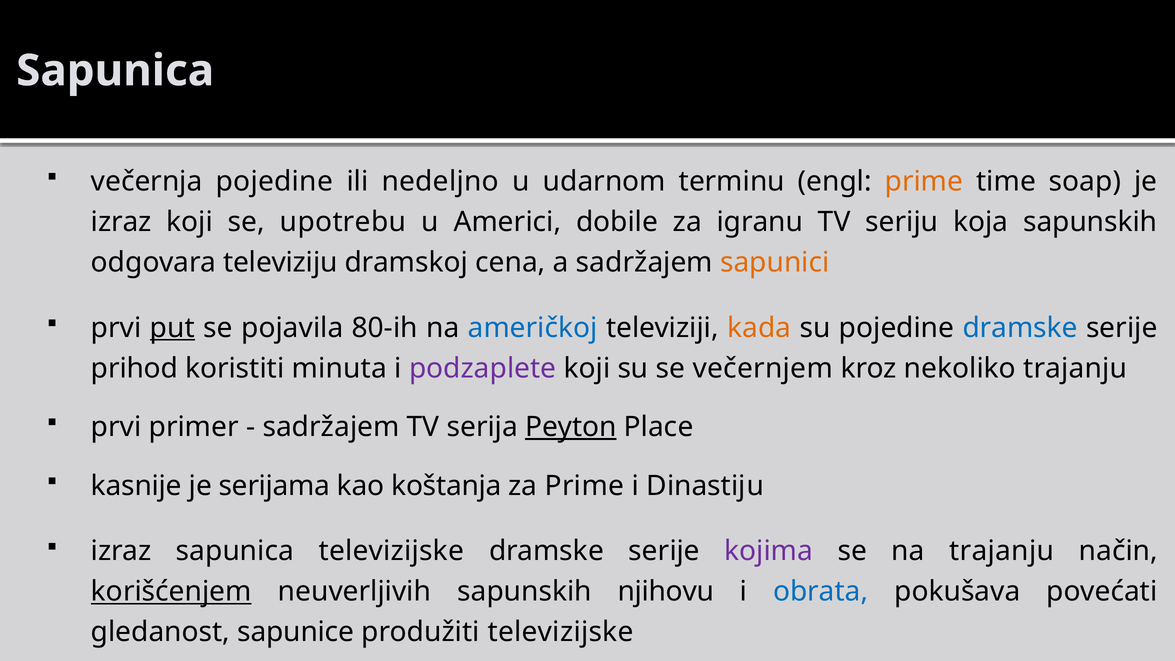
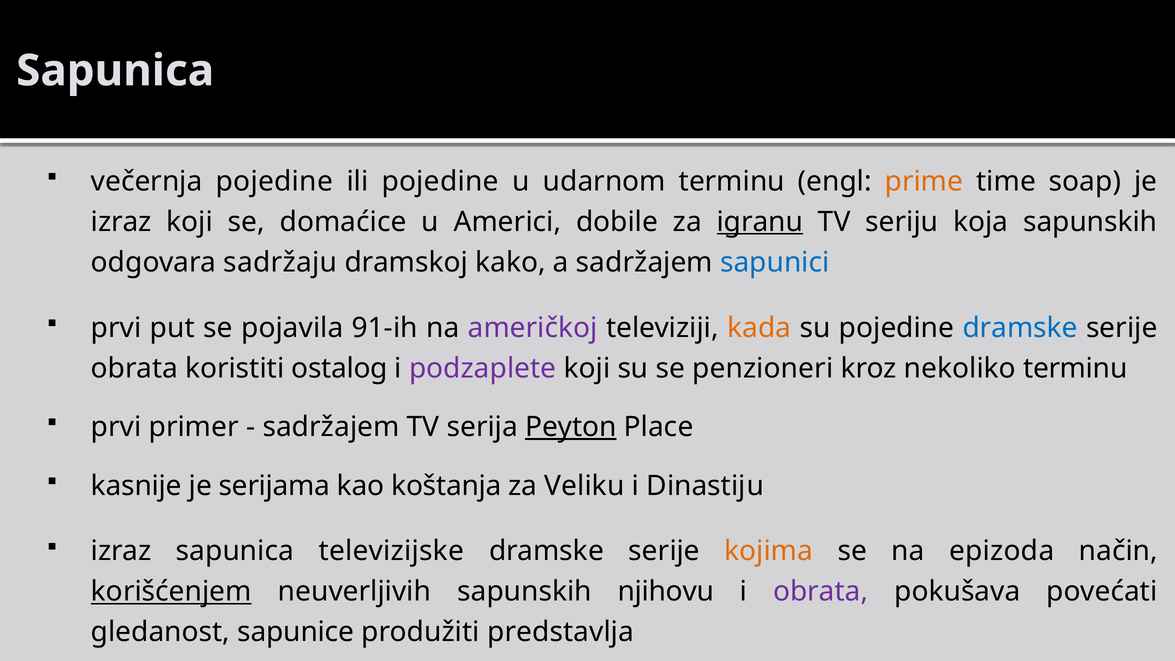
ili nedeljno: nedeljno -> pojedine (440, 181)
upotrebu: upotrebu -> domaćice (343, 222)
igranu underline: none -> present (760, 222)
televiziju: televiziju -> sadržaju (280, 262)
cena: cena -> kako (510, 262)
sapunici colour: orange -> blue (775, 262)
put underline: present -> none (172, 328)
80-ih: 80-ih -> 91-ih (385, 328)
američkoj colour: blue -> purple (533, 328)
prihod: prihod -> obrata (134, 368)
minuta: minuta -> ostalog (340, 368)
večernjem: večernjem -> penzioneri (763, 368)
nekoliko trajanju: trajanju -> terminu (1075, 368)
za Prime: Prime -> Veliku (584, 486)
kojima colour: purple -> orange (769, 551)
na trajanju: trajanju -> epizoda (1002, 551)
obrata colour: blue -> purple (821, 592)
produžiti televizijske: televizijske -> predstavlja (561, 632)
